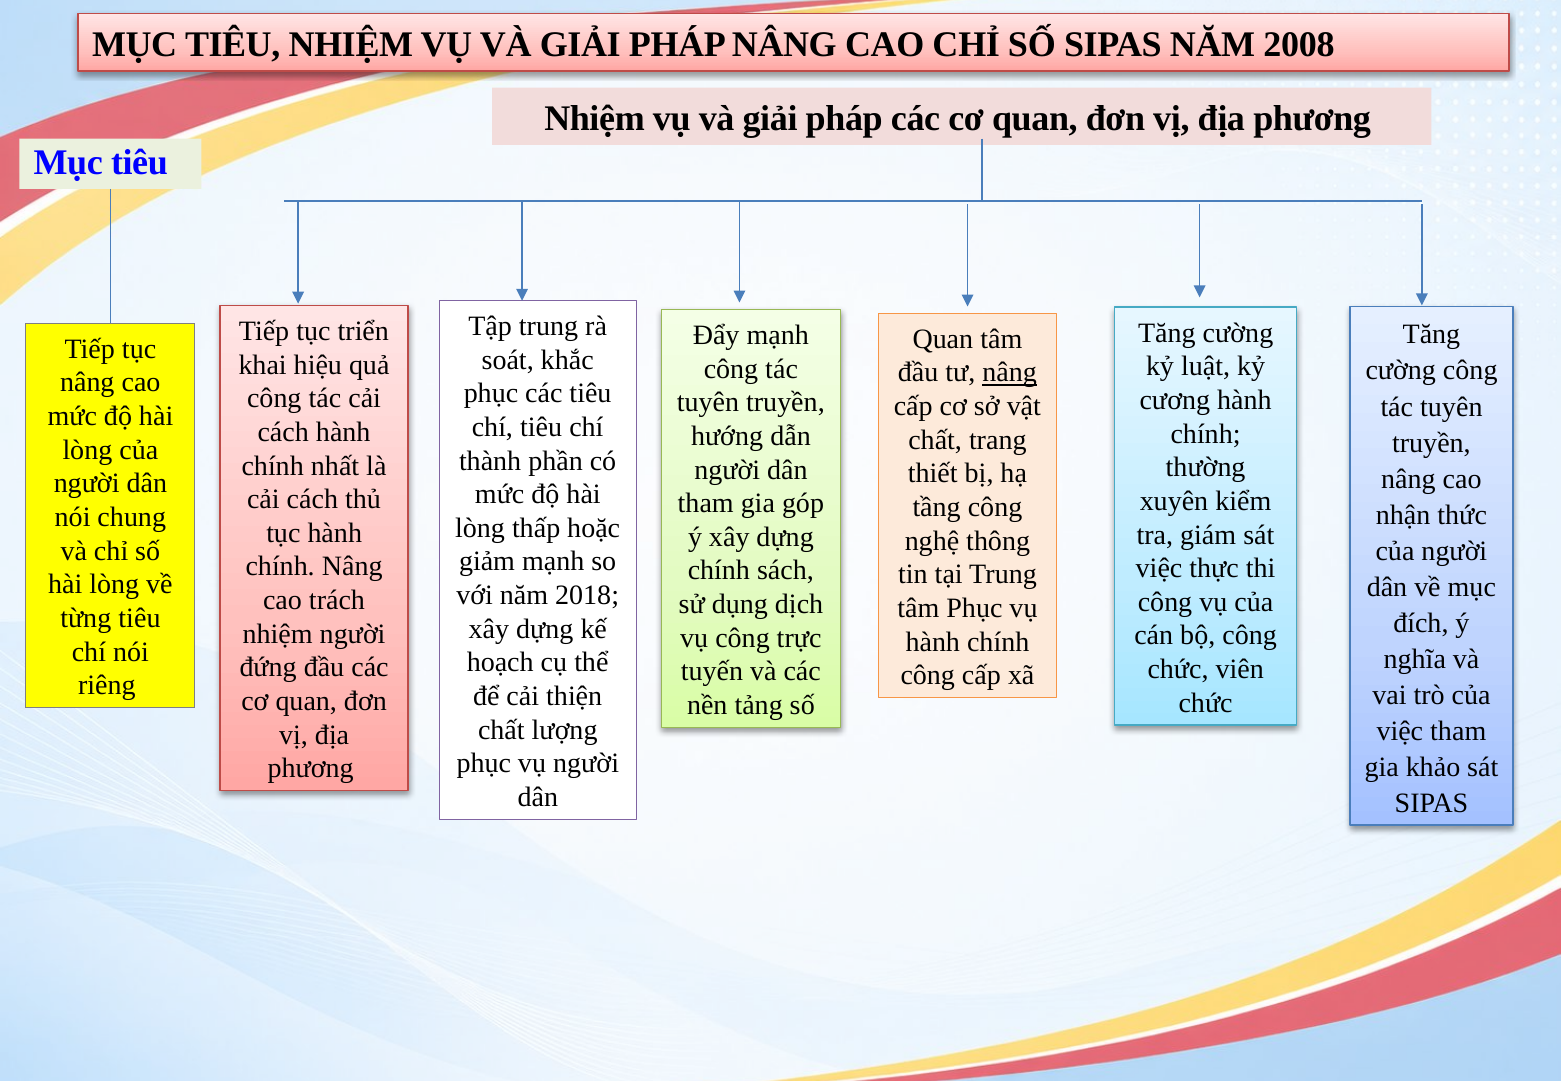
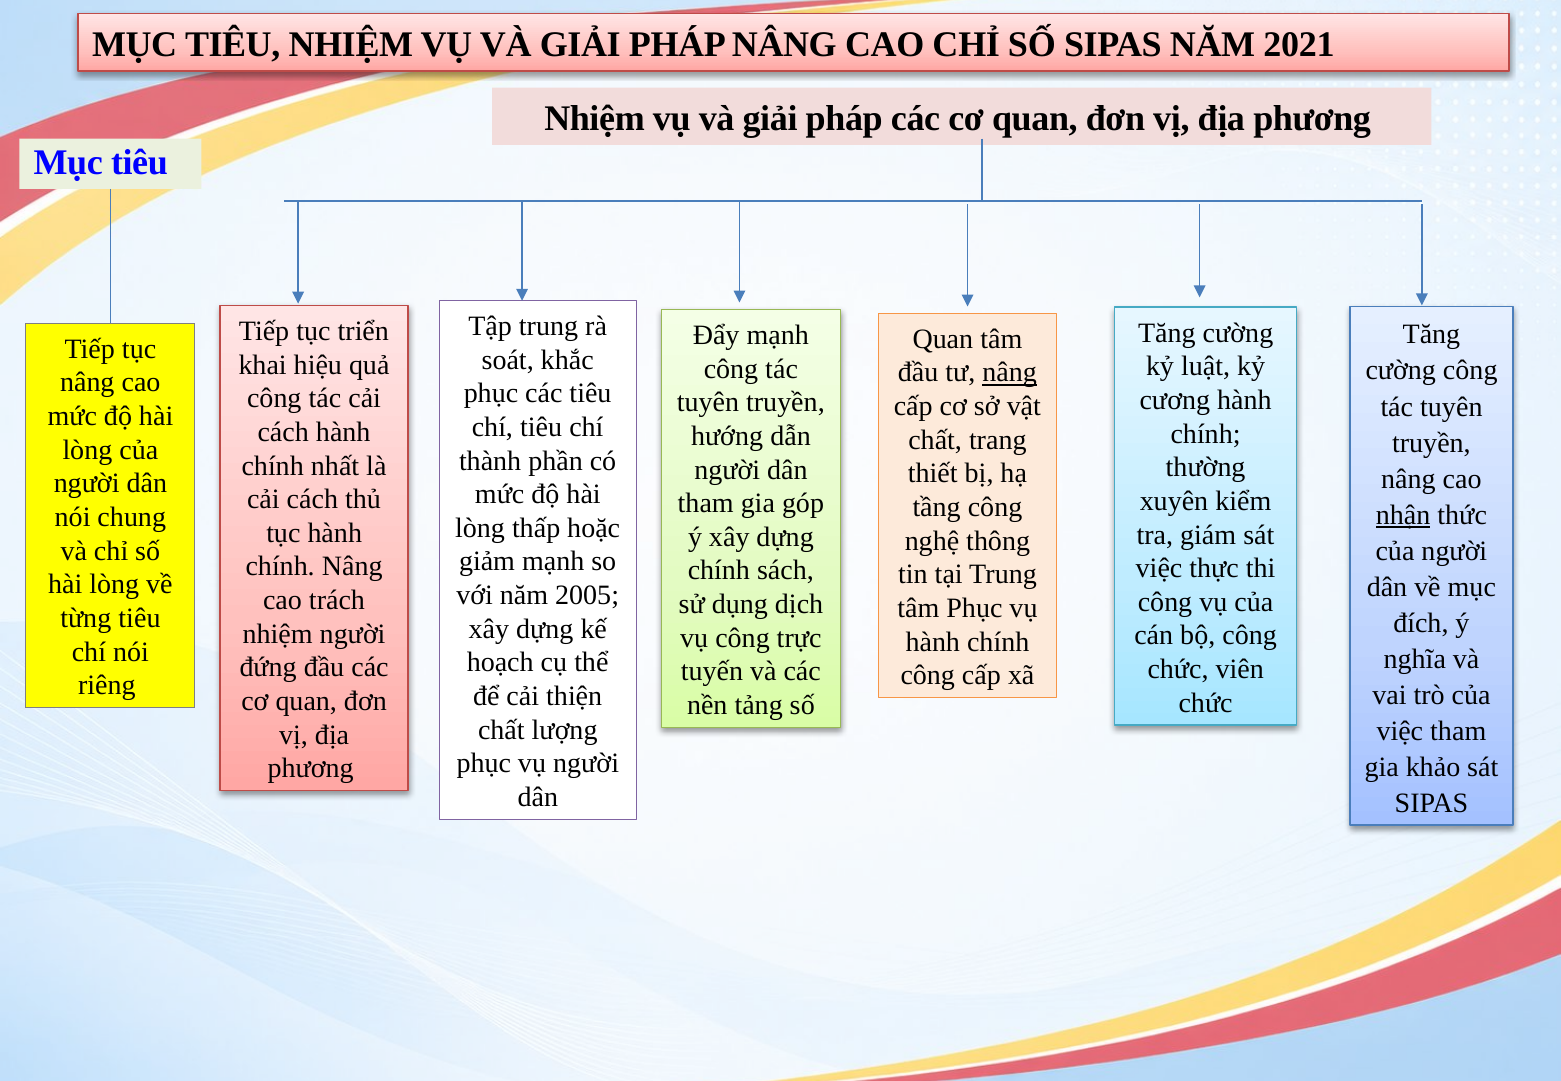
2008: 2008 -> 2021 (1299, 45)
nhận underline: none -> present (1403, 515)
2018: 2018 -> 2005 (587, 595)
